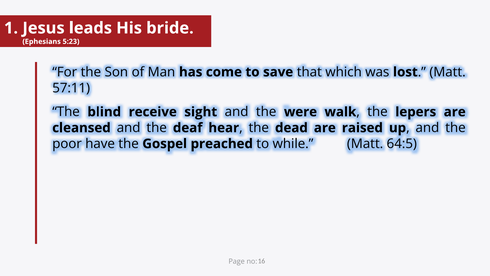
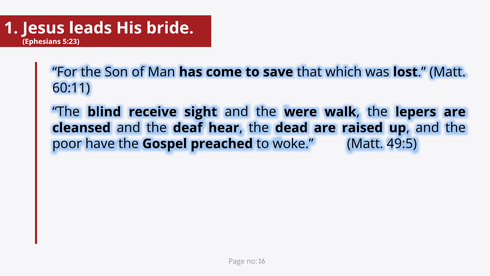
57:11: 57:11 -> 60:11 (71, 88)
while: while -> woke (293, 144)
64:5: 64:5 -> 49:5 (402, 144)
